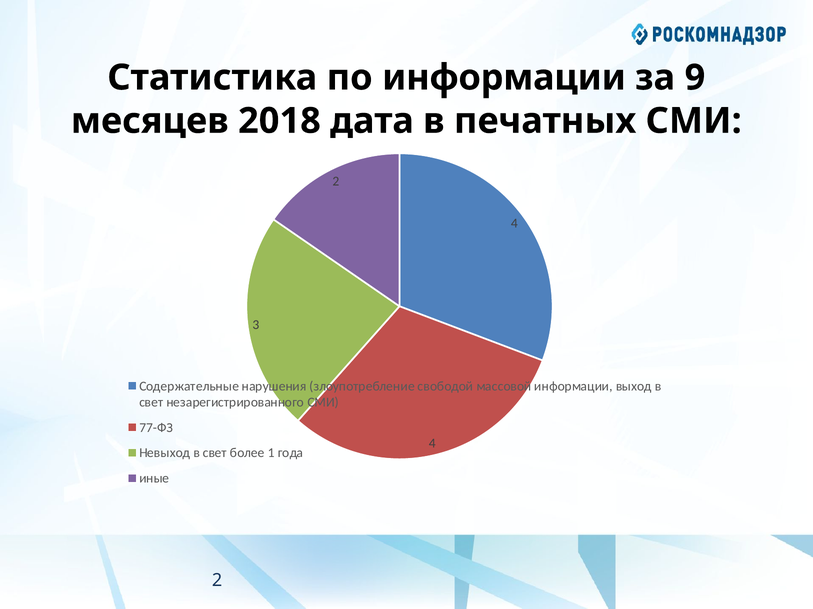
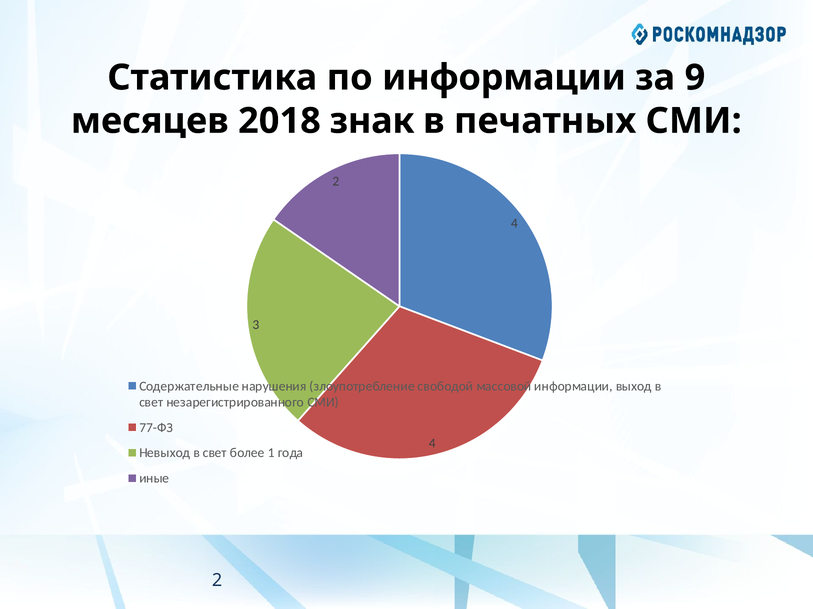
дата: дата -> знак (372, 121)
